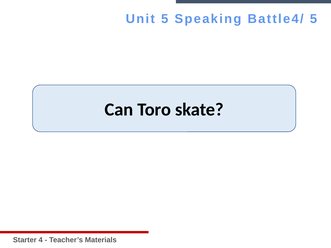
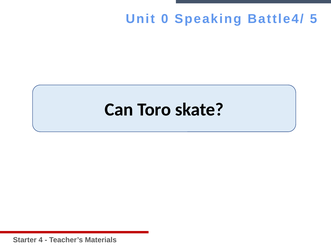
Unit 5: 5 -> 0 (165, 19)
